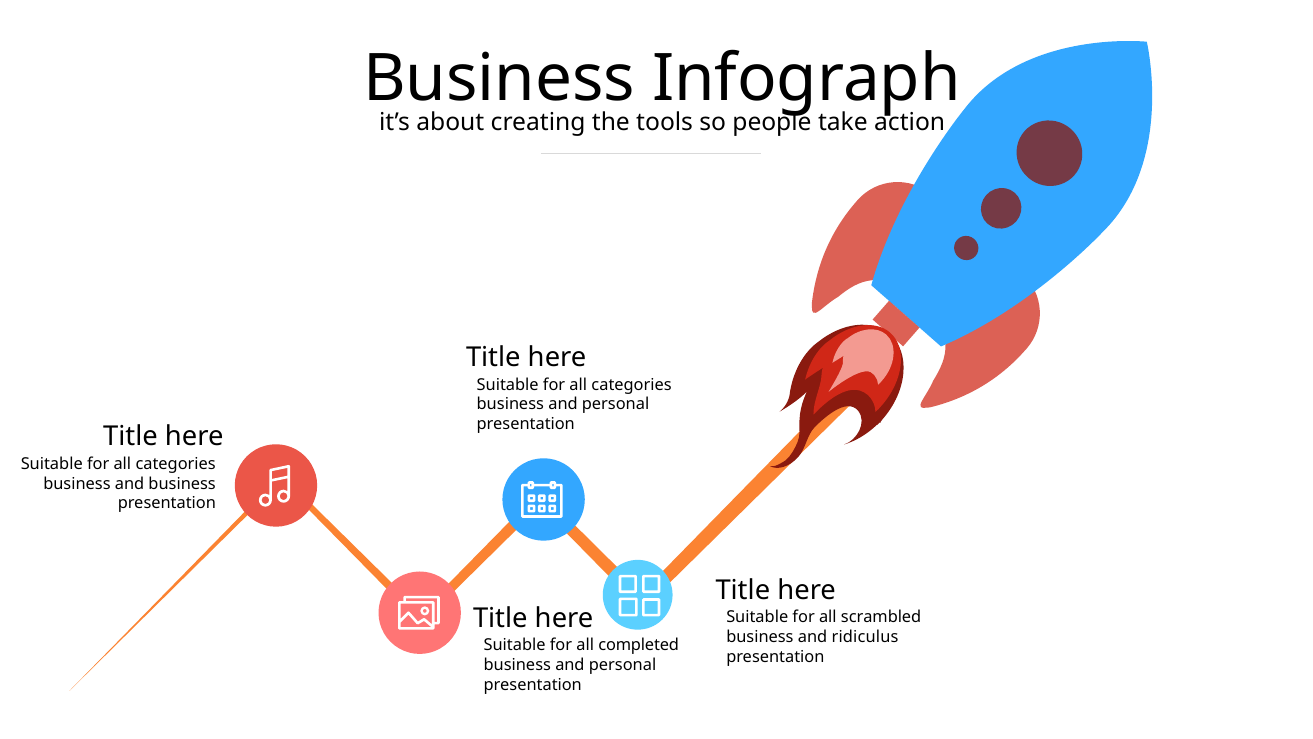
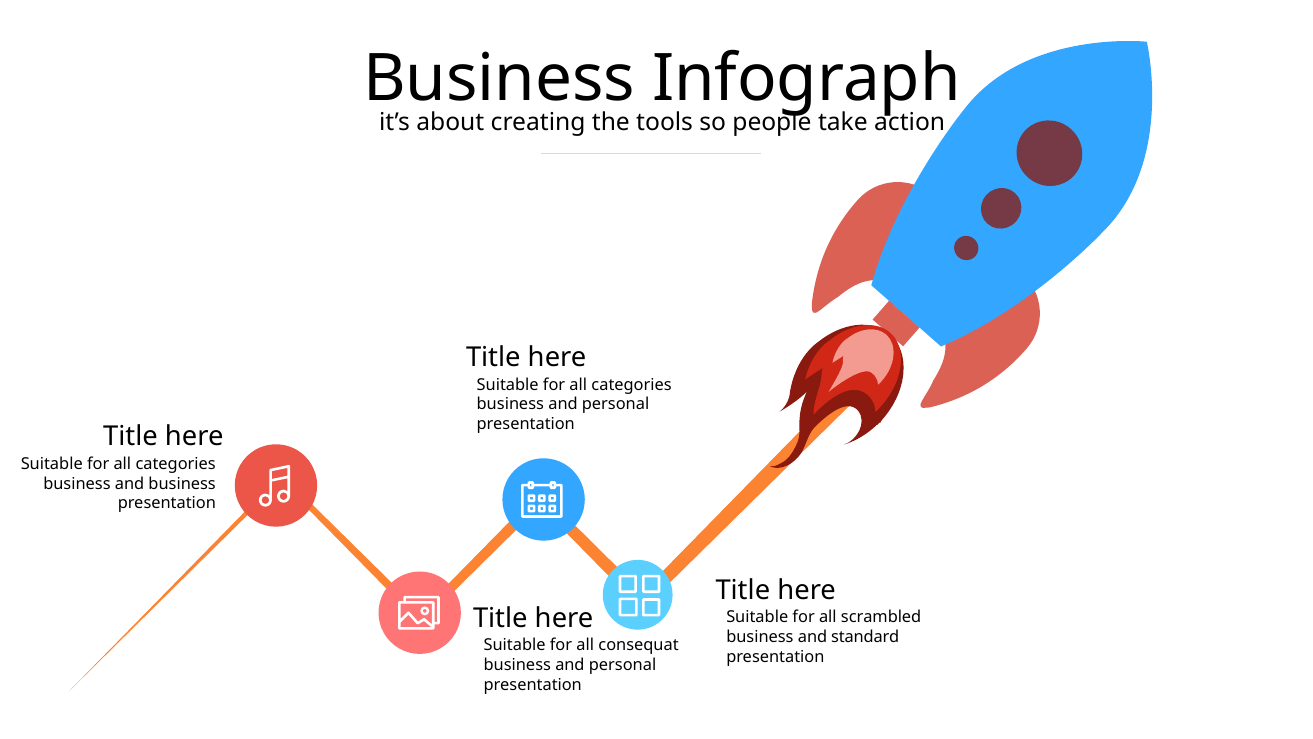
ridiculus: ridiculus -> standard (865, 637)
completed: completed -> consequat (639, 645)
